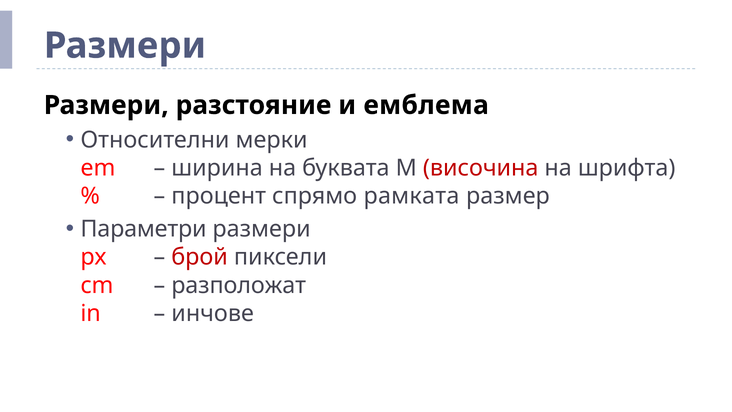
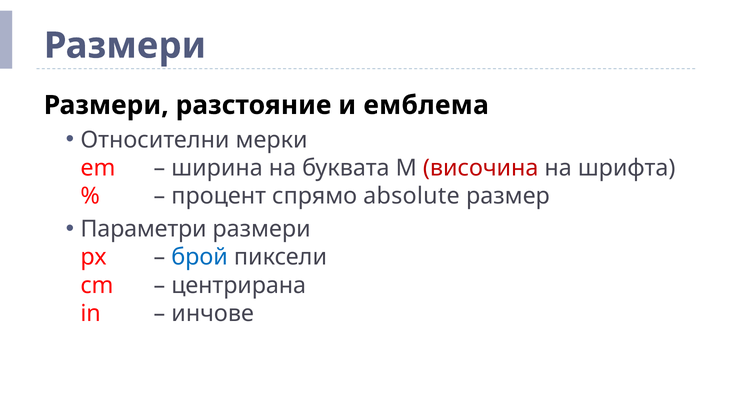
рамката: рамката -> absolute (411, 196)
брой colour: red -> blue (200, 257)
разположат: разположат -> центрирана (239, 285)
